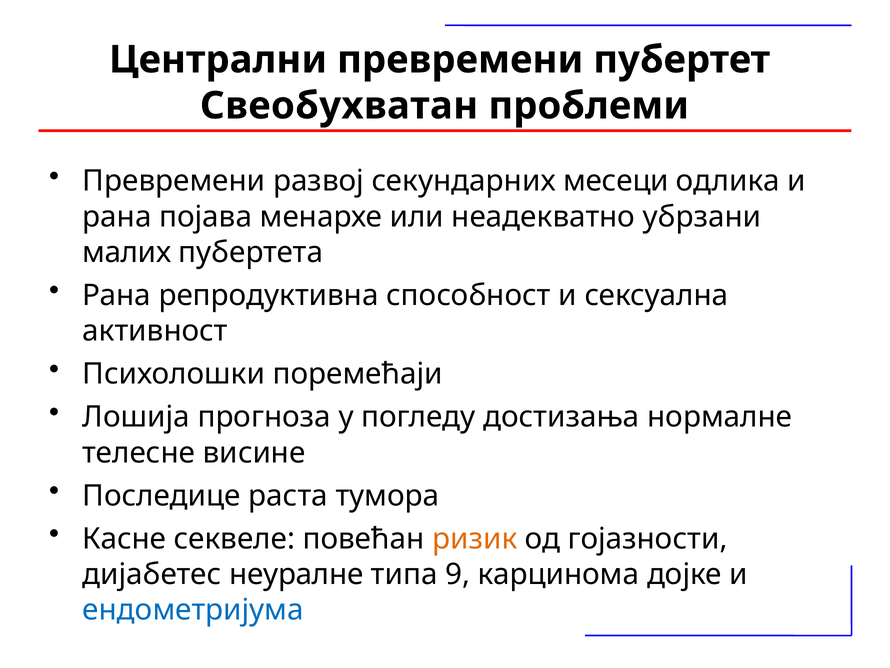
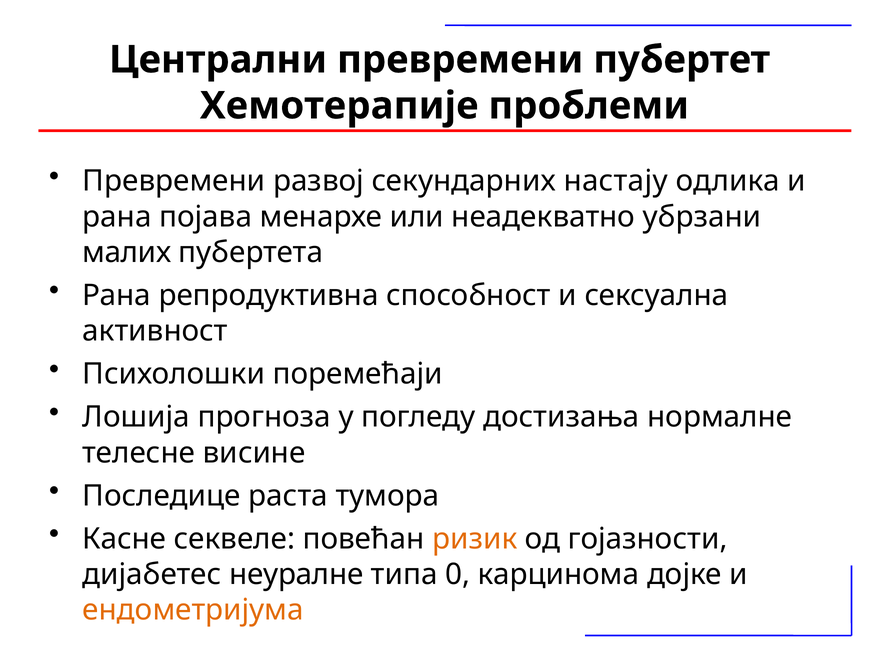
Свеобухватан: Свеобухватан -> Хемотерапије (339, 106)
месeци: месeци -> настају (616, 181)
9: 9 -> 0 (458, 574)
ендометријума colour: blue -> orange (193, 610)
